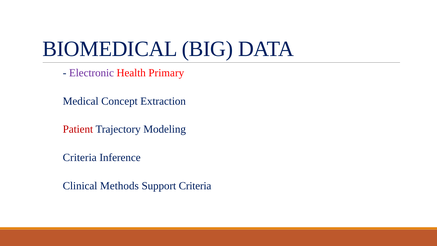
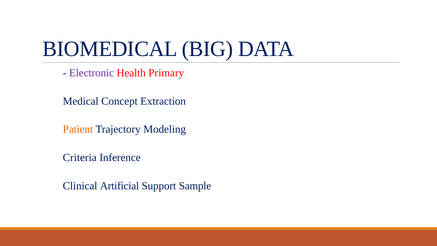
Patient colour: red -> orange (78, 129)
Methods: Methods -> Artificial (120, 186)
Support Criteria: Criteria -> Sample (195, 186)
